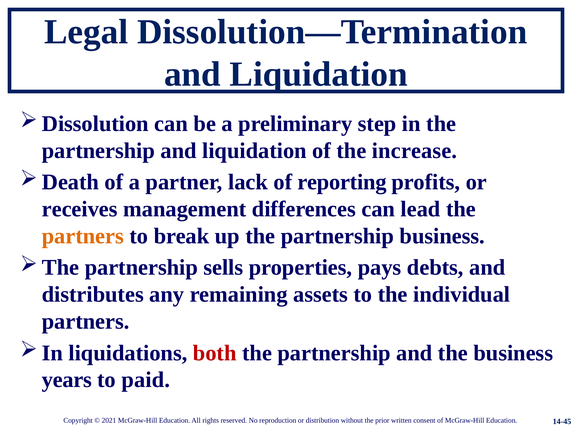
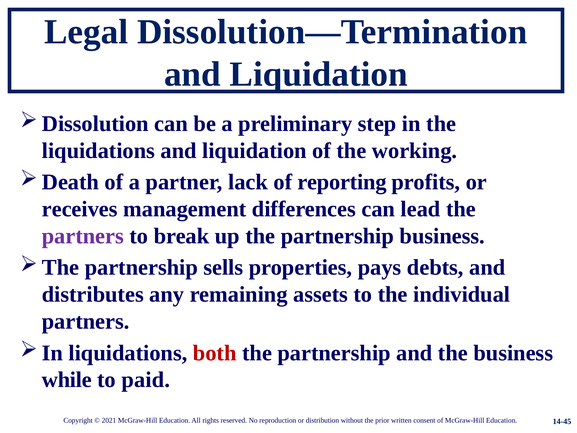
partnership: partnership -> liquidations (98, 151)
increase: increase -> working (415, 151)
partners colour: orange -> purple (83, 236)
years: years -> while (67, 380)
